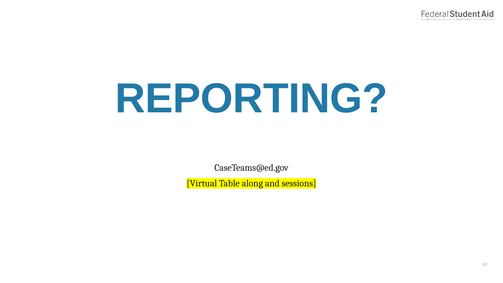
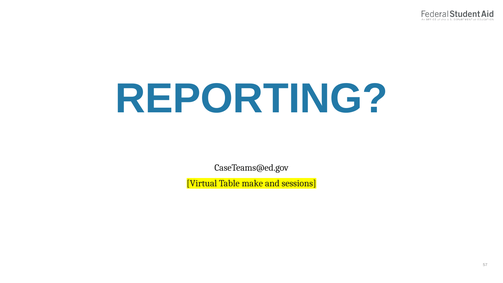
along: along -> make (252, 183)
